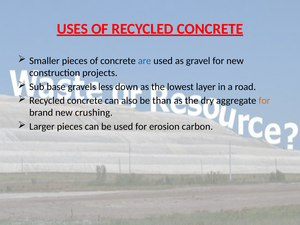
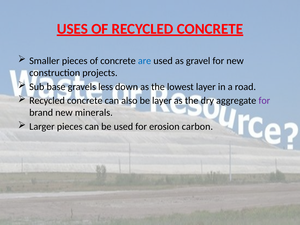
be than: than -> layer (162, 101)
for colour: orange -> purple (264, 101)
crushing: crushing -> minerals (94, 113)
